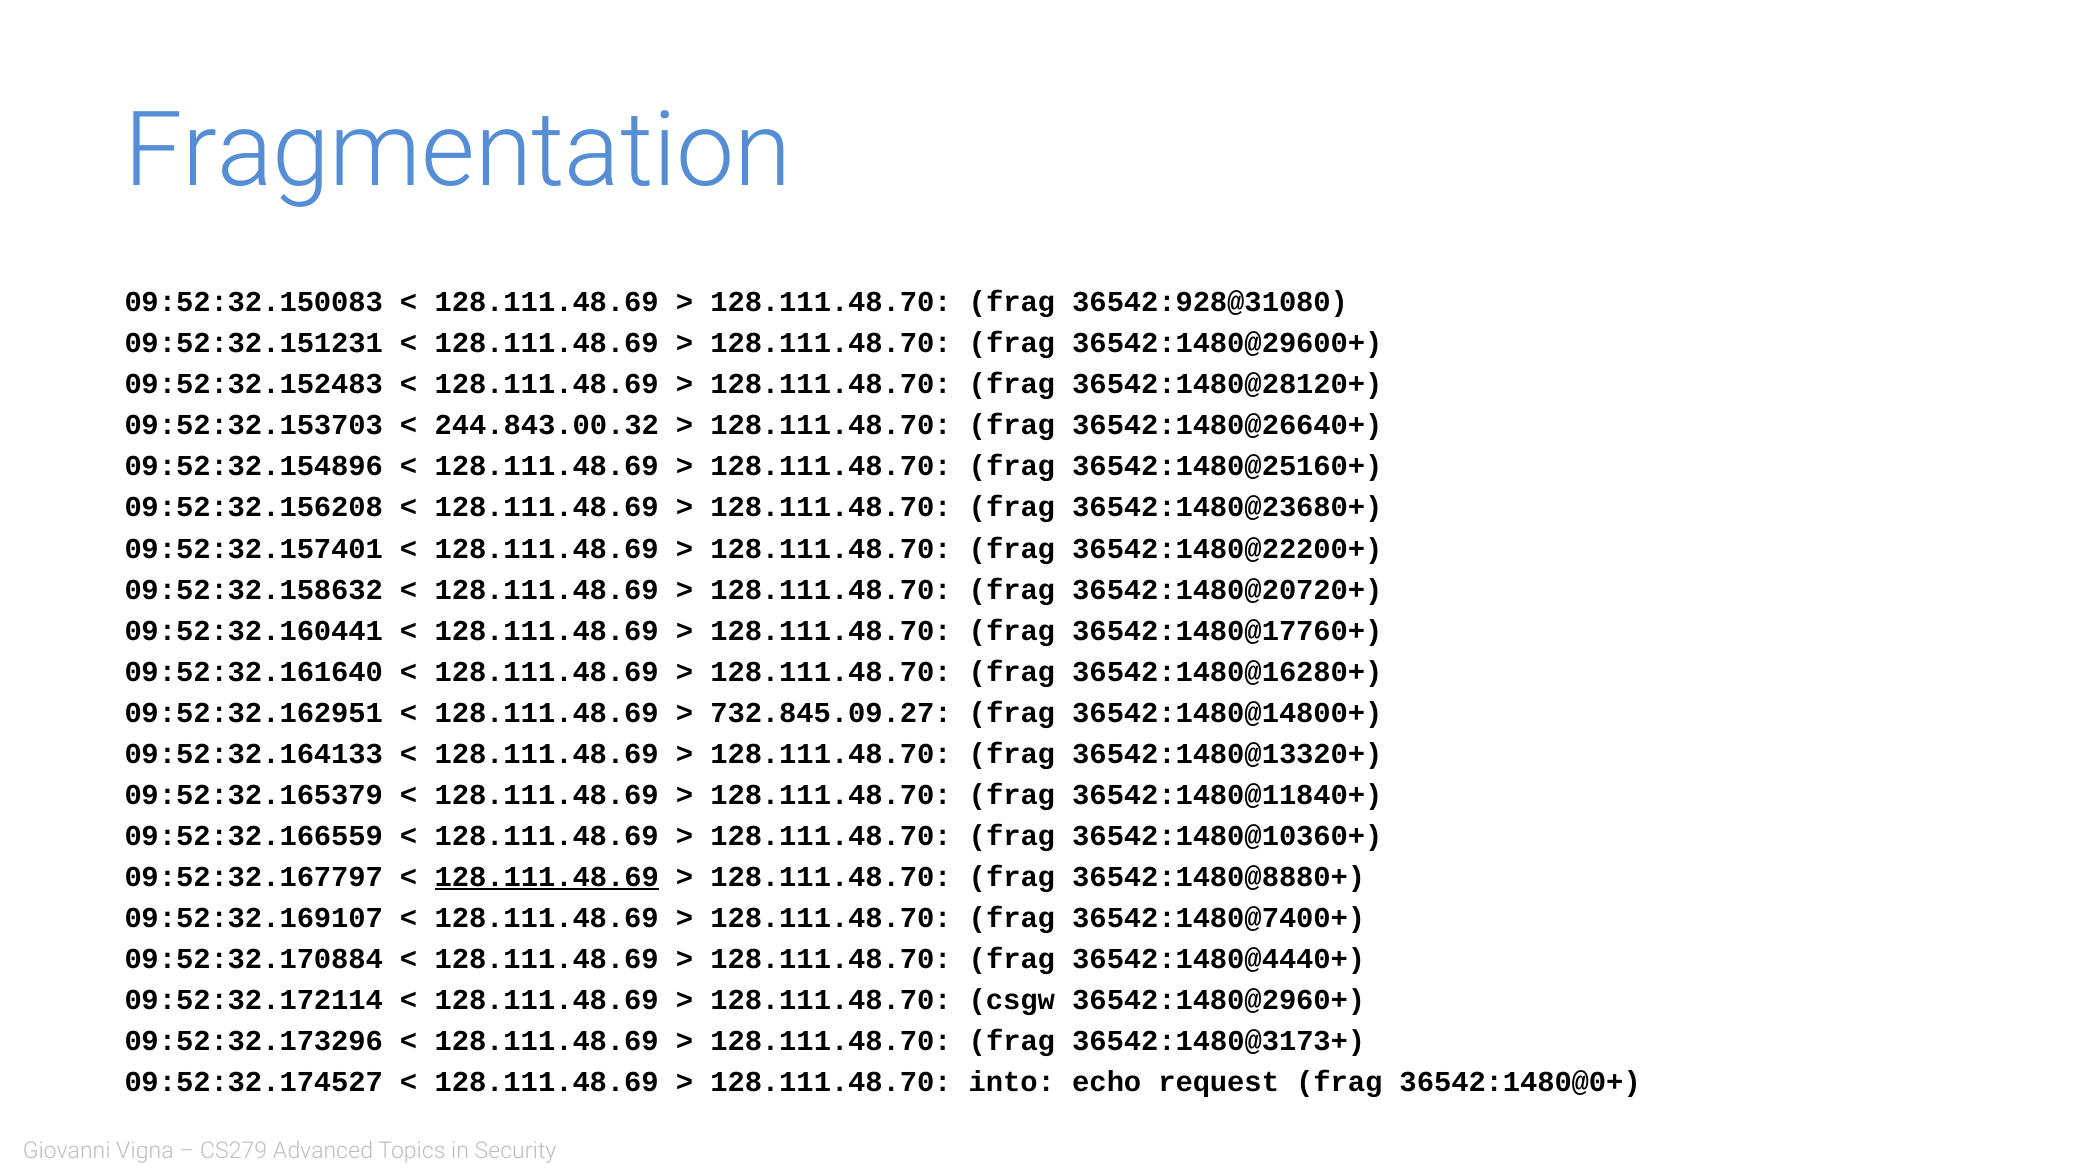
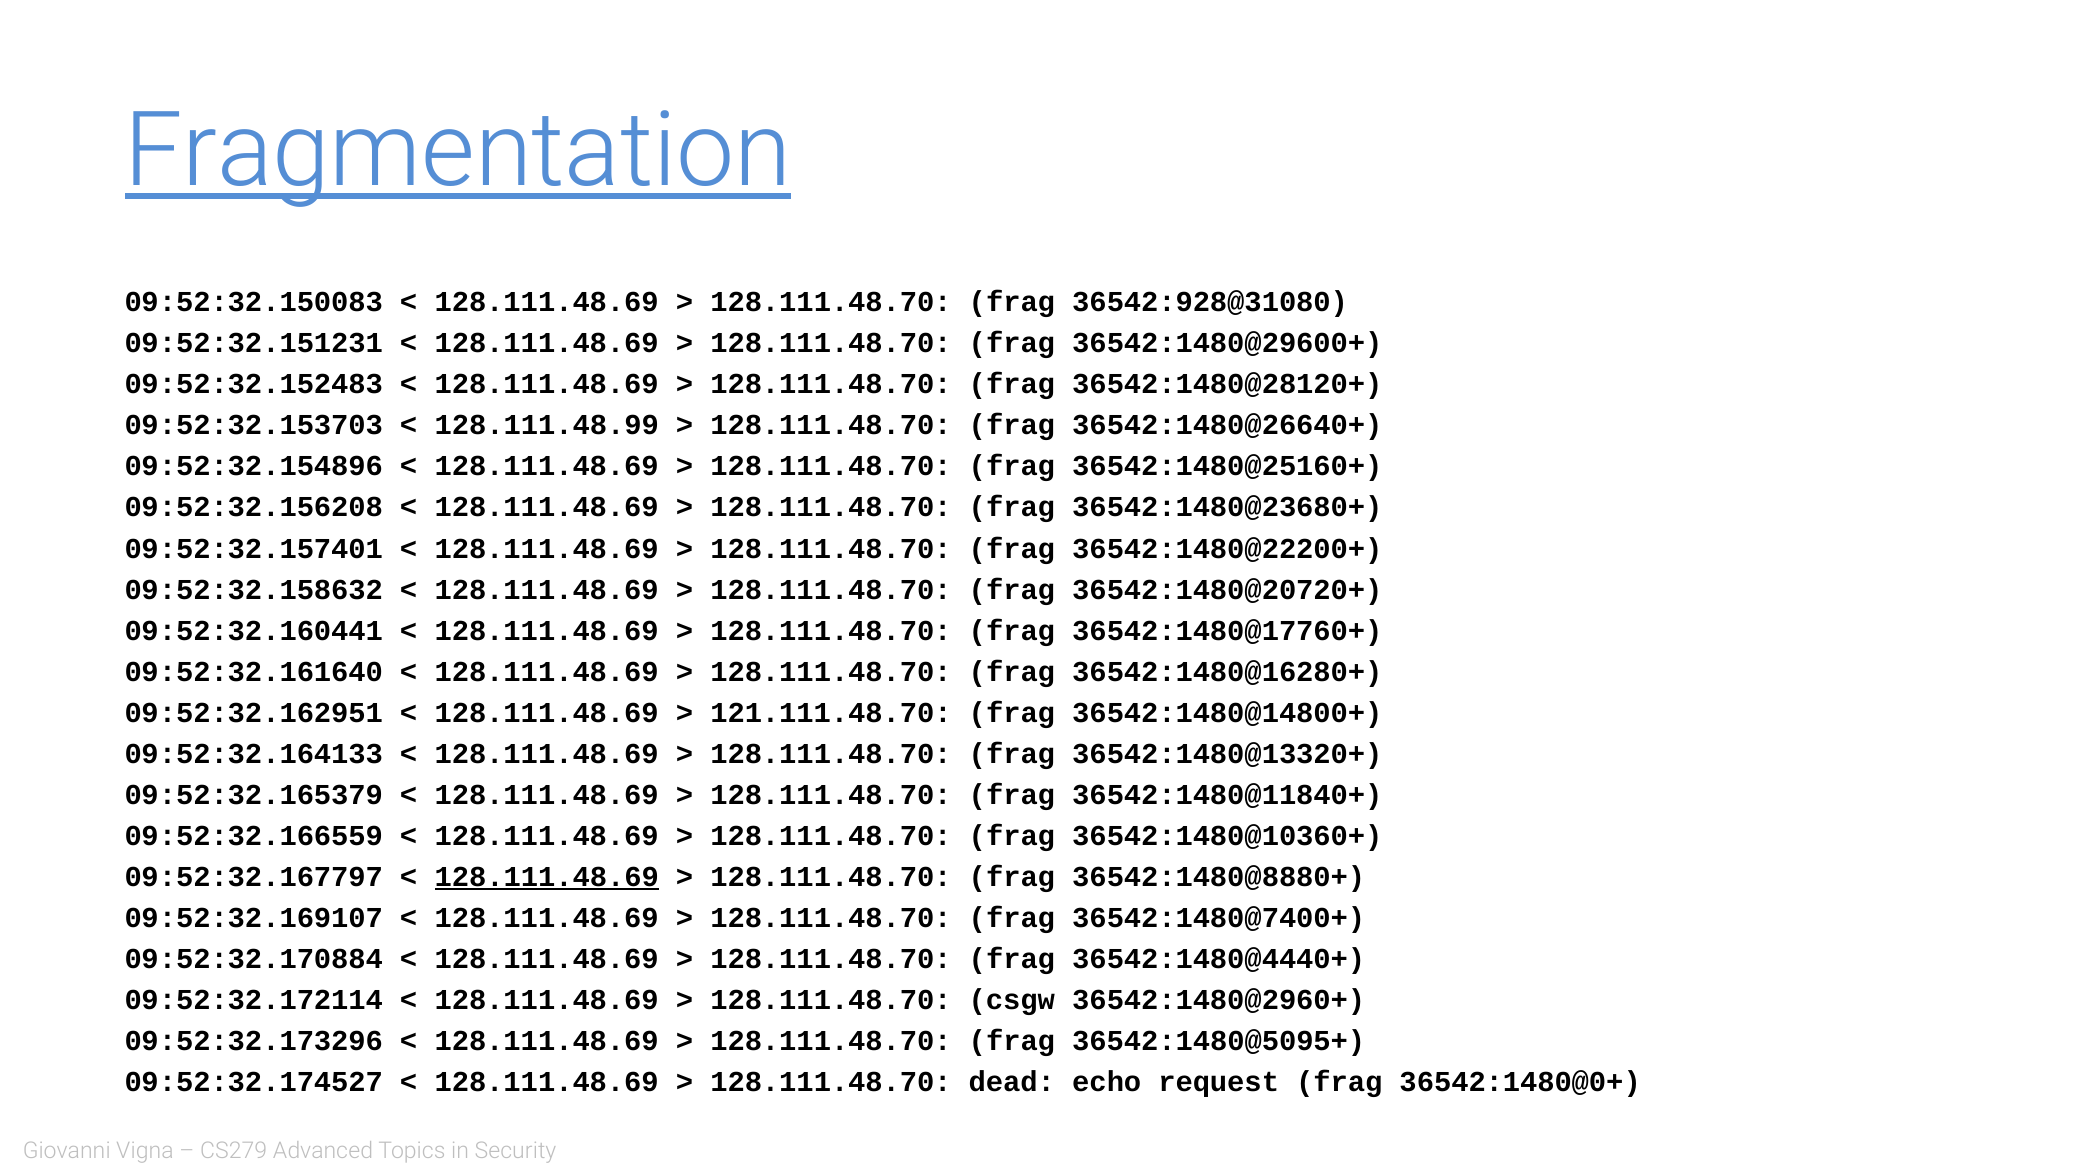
Fragmentation underline: none -> present (458, 151)
244.843.00.32: 244.843.00.32 -> 128.111.48.99 (547, 425)
732.845.09.27: 732.845.09.27 -> 121.111.48.70 (831, 713)
36542:1480@3173+: 36542:1480@3173+ -> 36542:1480@5095+ (1219, 1041)
into: into -> dead (1012, 1082)
